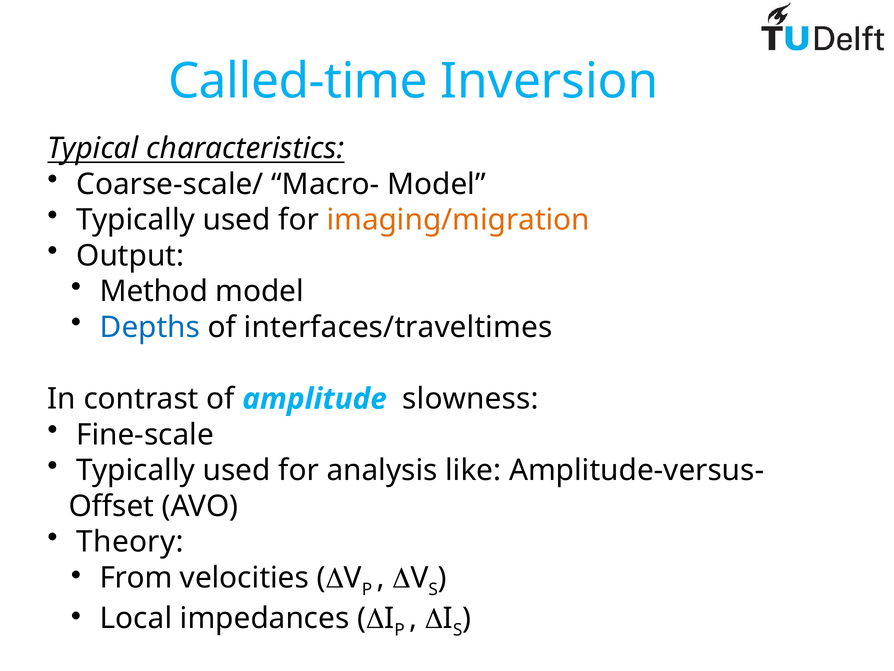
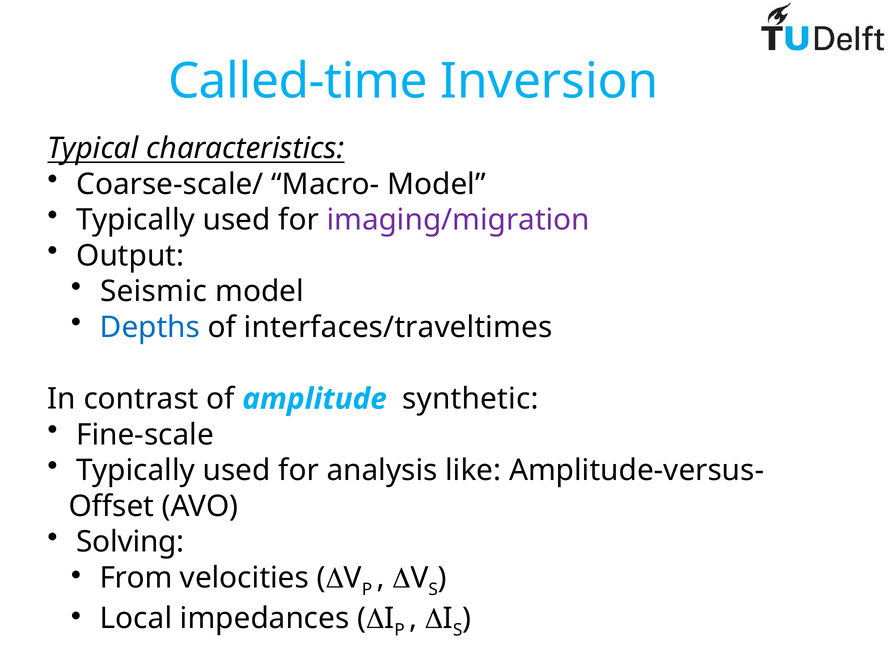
imaging/migration colour: orange -> purple (458, 220)
Method: Method -> Seismic (154, 291)
slowness: slowness -> synthetic (471, 399)
Theory: Theory -> Solving (130, 542)
